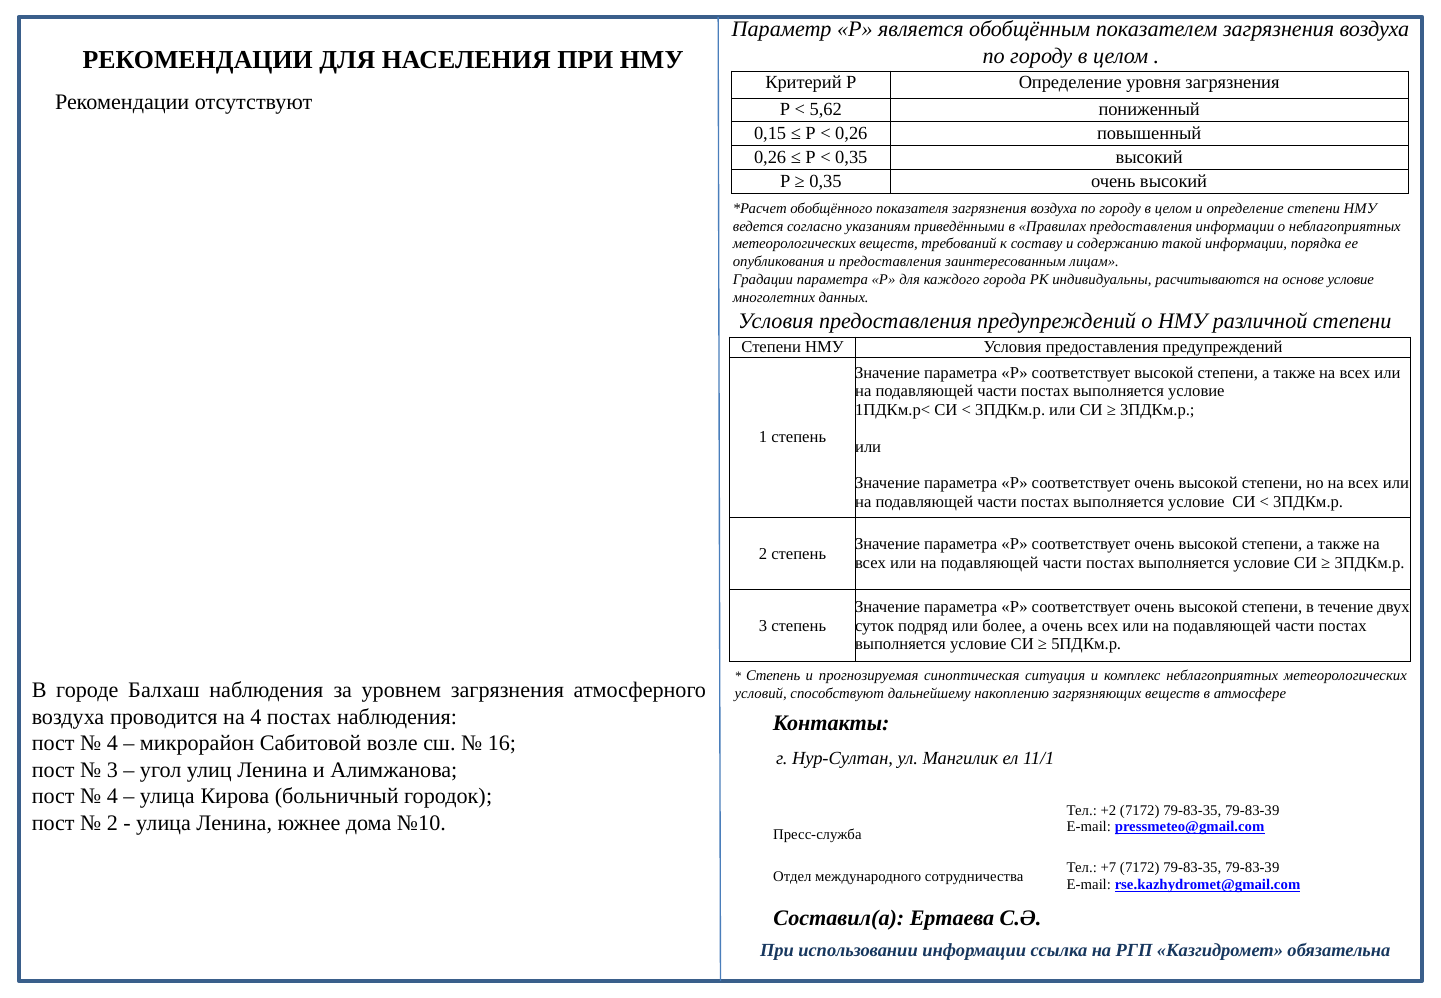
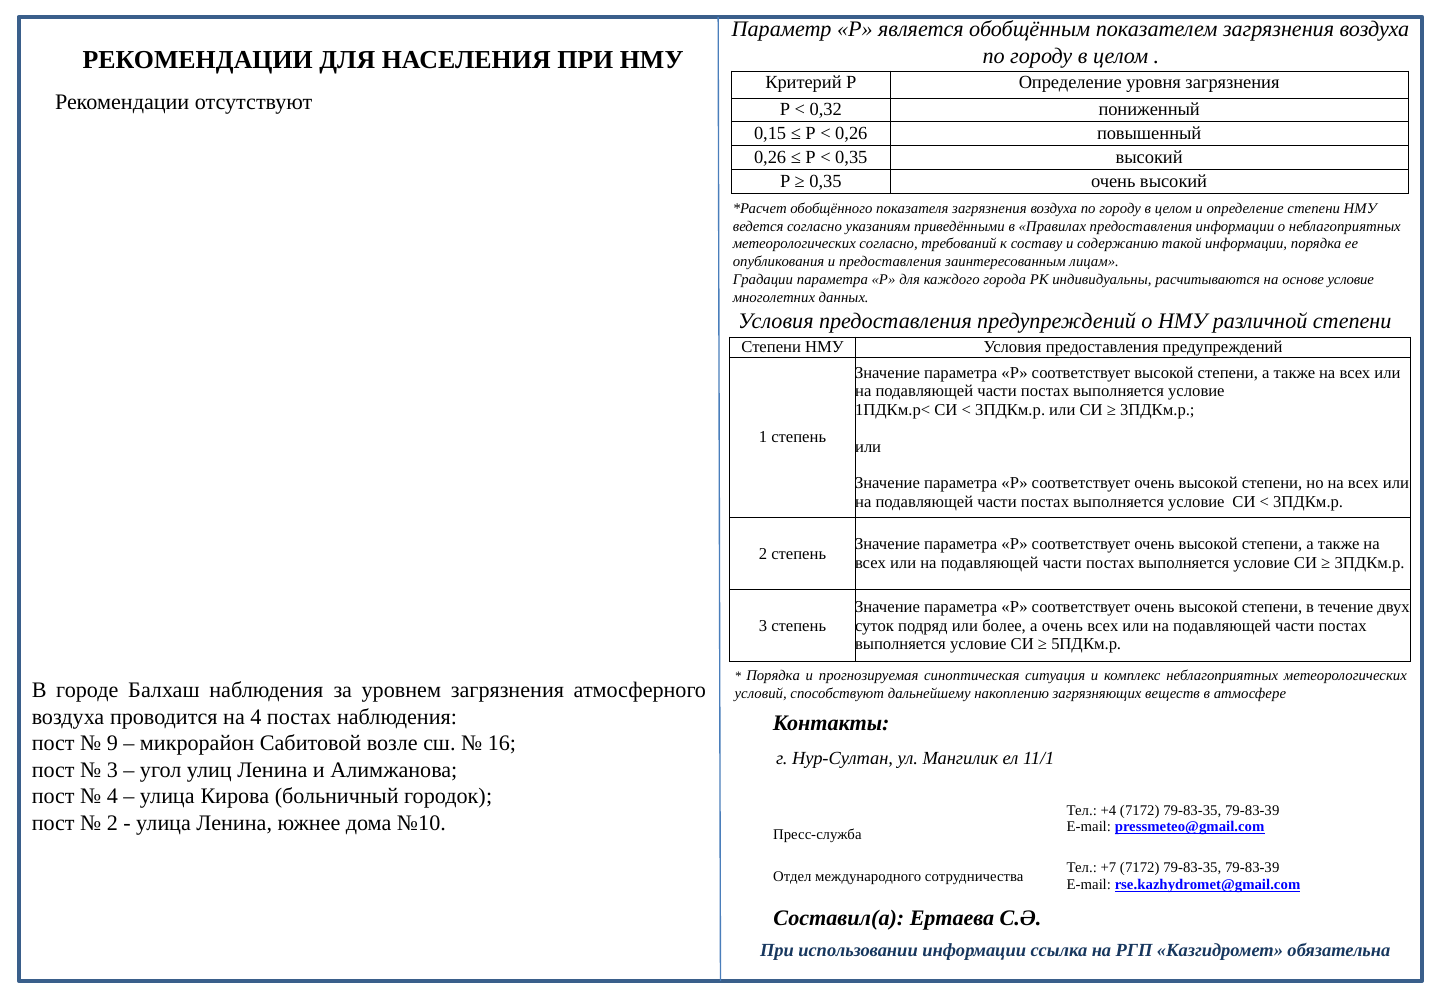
5,62: 5,62 -> 0,32 (826, 110)
метеорологических веществ: веществ -> согласно (889, 244)
Степень: Степень -> Порядка (773, 676)
4: 4 -> 9 (112, 743)
+2: +2 -> +4 (1108, 810)
